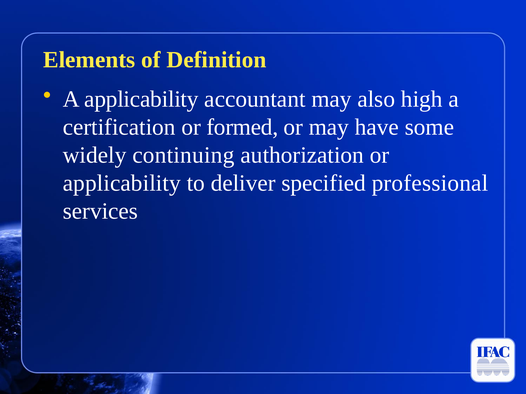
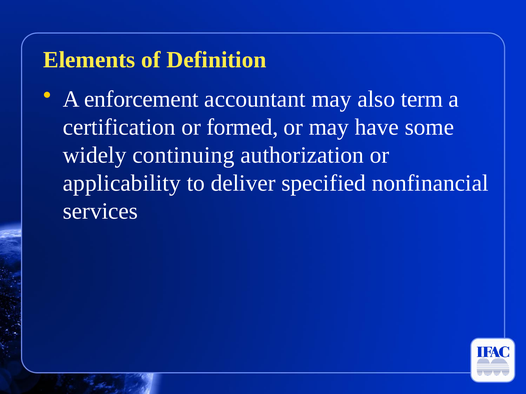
A applicability: applicability -> enforcement (141, 99)
high: high -> term (422, 99)
professional: professional -> nonfinancial (430, 183)
